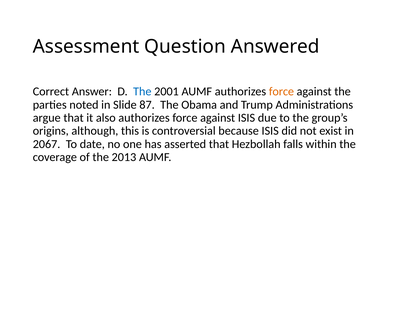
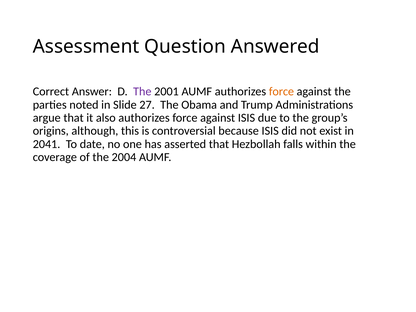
The colour: blue -> purple (142, 92)
87: 87 -> 27 (147, 105)
2067: 2067 -> 2041 (47, 144)
2013: 2013 -> 2004 (124, 157)
